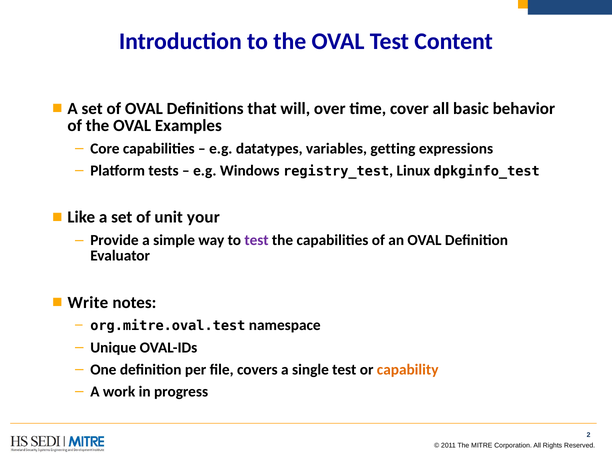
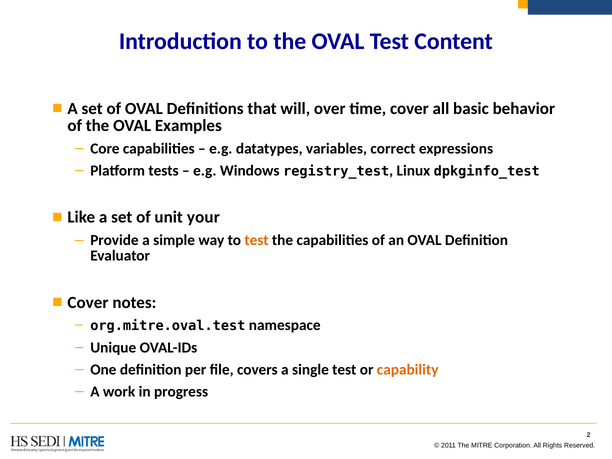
getting: getting -> correct (393, 149)
test colour: purple -> orange (257, 240)
Write: Write -> Cover (88, 302)
